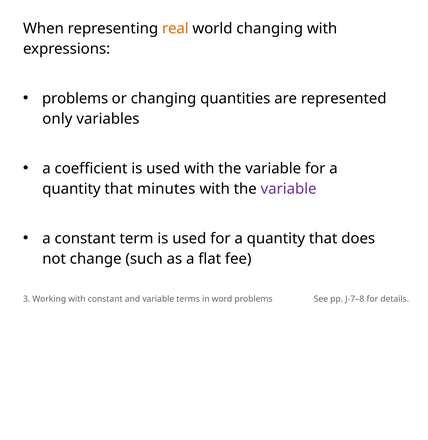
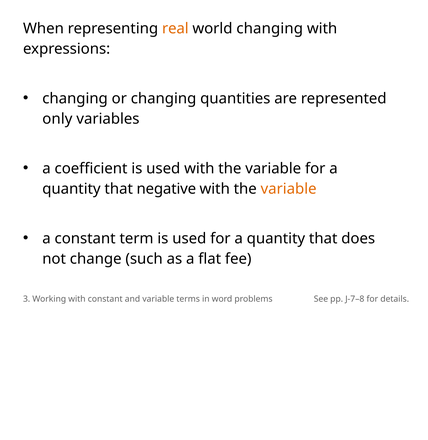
problems: problems -> changing (75, 99)
minutes: minutes -> negative (166, 189)
variable colour: purple -> orange (289, 189)
